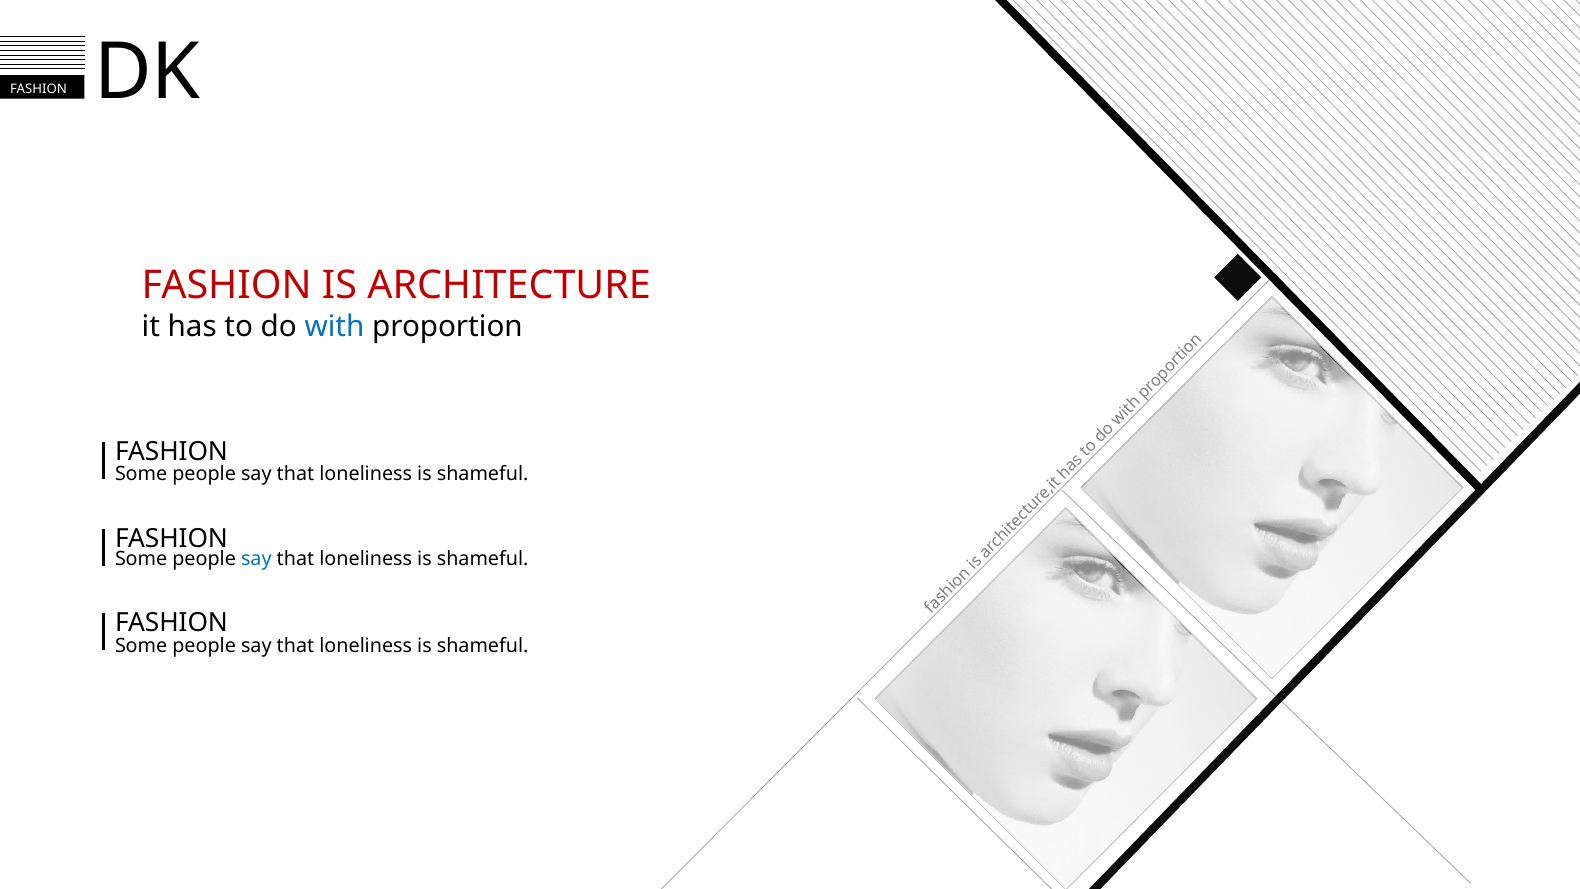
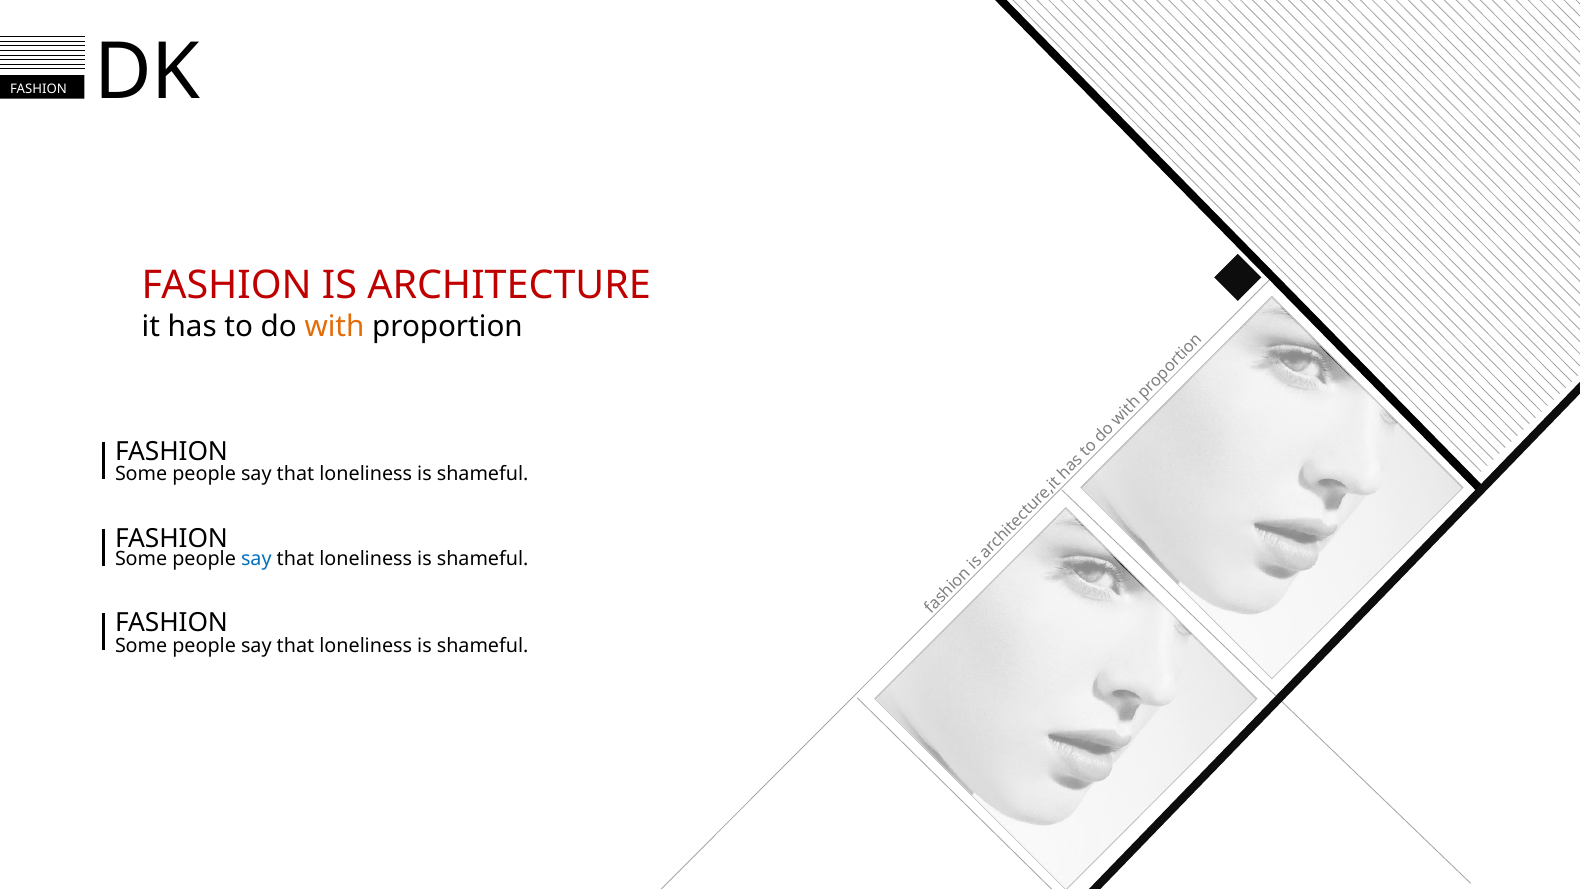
with colour: blue -> orange (334, 326)
